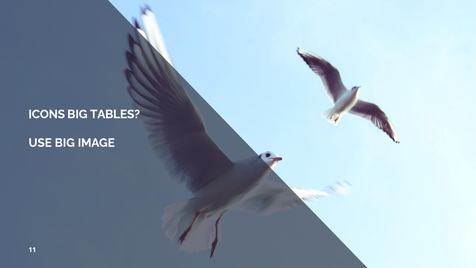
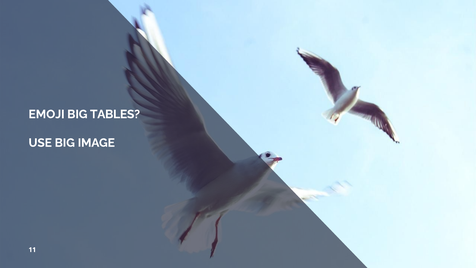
ICONS: ICONS -> EMOJI (47, 114)
